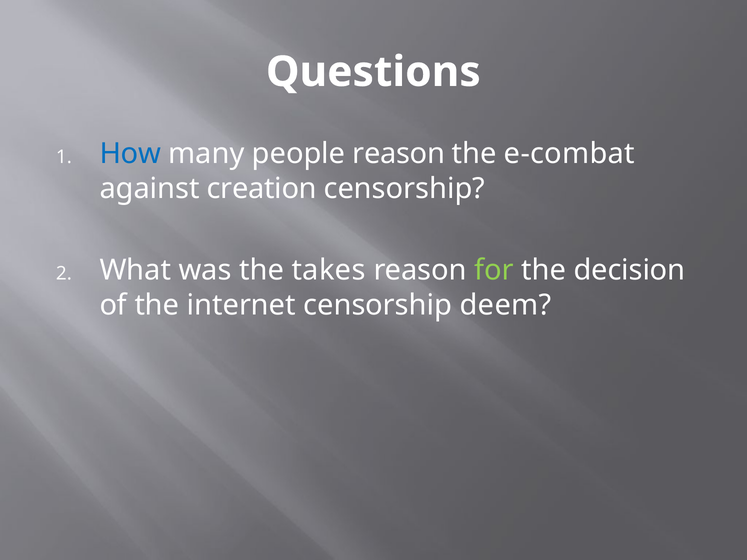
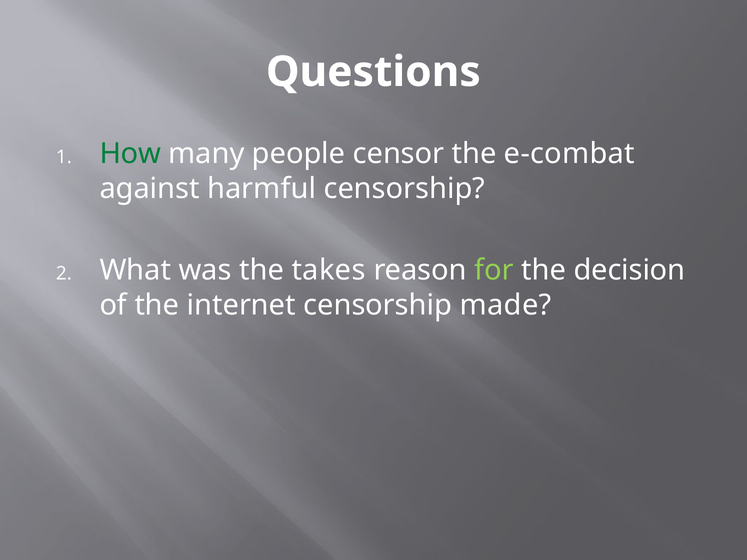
How colour: blue -> green (130, 154)
people reason: reason -> censor (399, 154)
creation: creation -> harmful (262, 189)
deem: deem -> made (506, 305)
